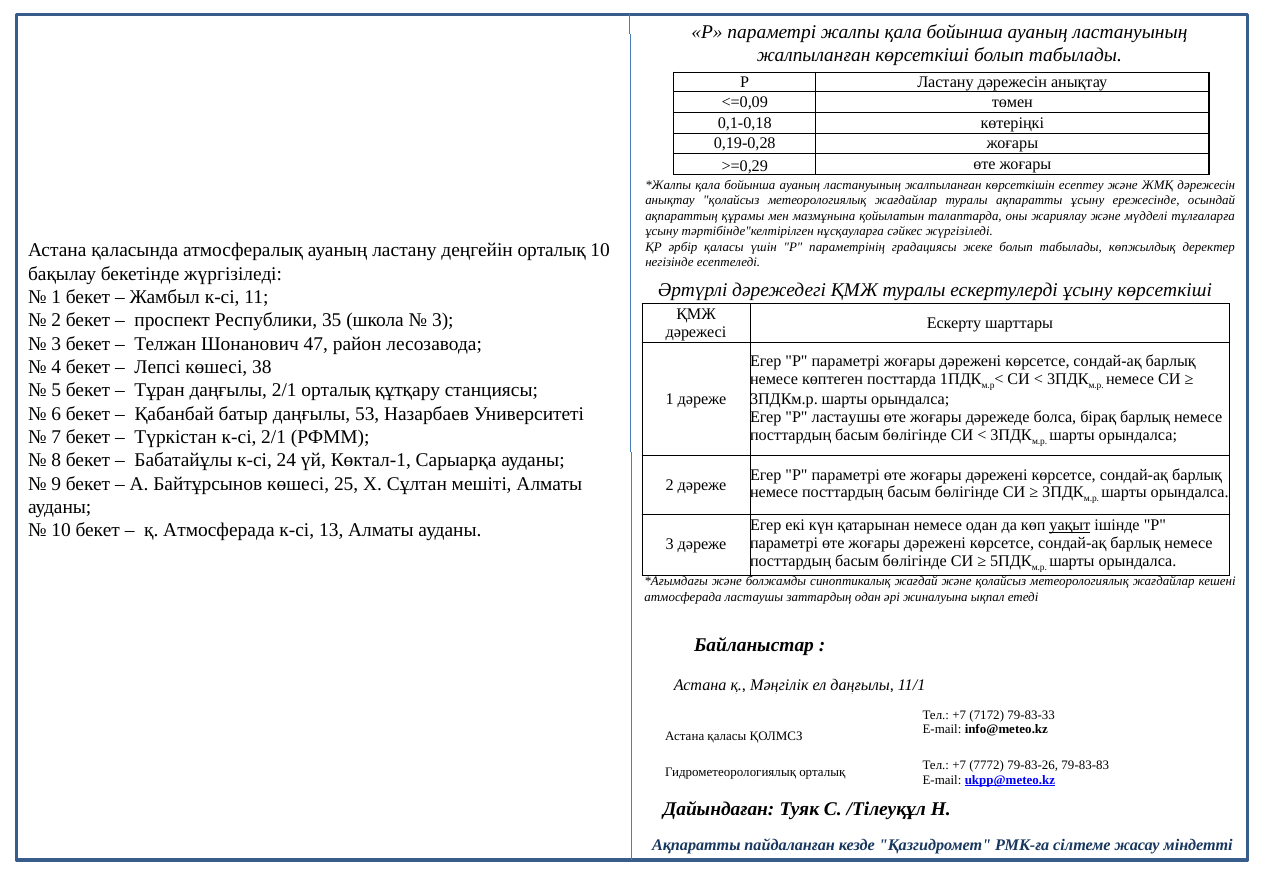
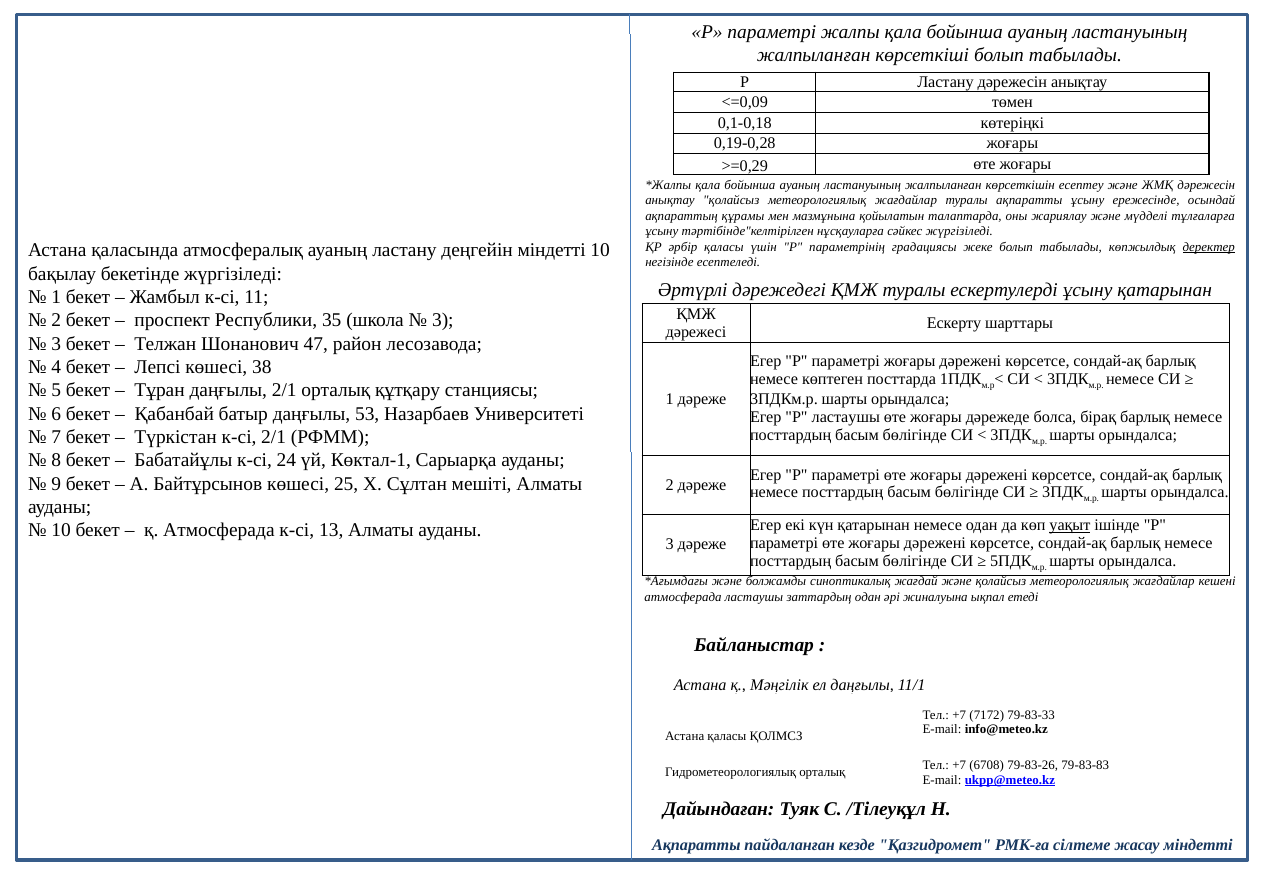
деректер underline: none -> present (1209, 247)
деңгейін орталық: орталық -> міндетті (552, 251)
ұсыну көрсеткіші: көрсеткіші -> қатарынан (1165, 290)
7772: 7772 -> 6708 (987, 765)
